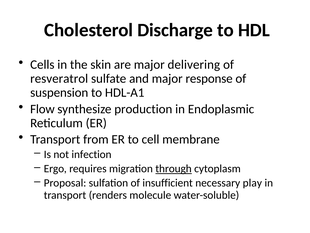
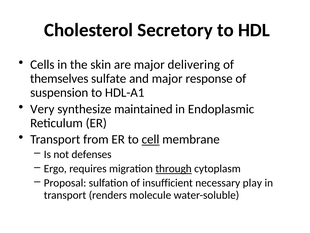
Discharge: Discharge -> Secretory (175, 30)
resveratrol: resveratrol -> themselves (59, 78)
Flow: Flow -> Very (42, 109)
production: production -> maintained (143, 109)
cell underline: none -> present (151, 139)
infection: infection -> defenses (92, 154)
